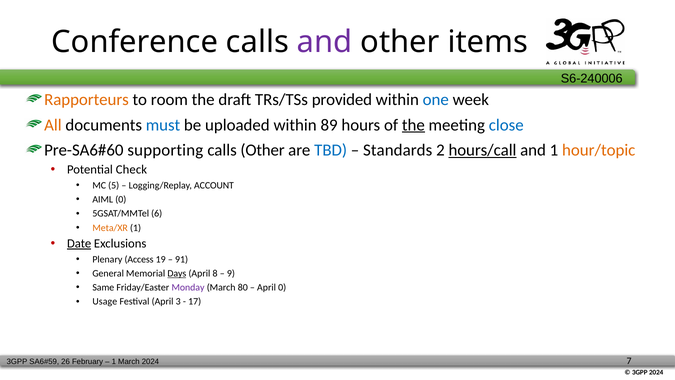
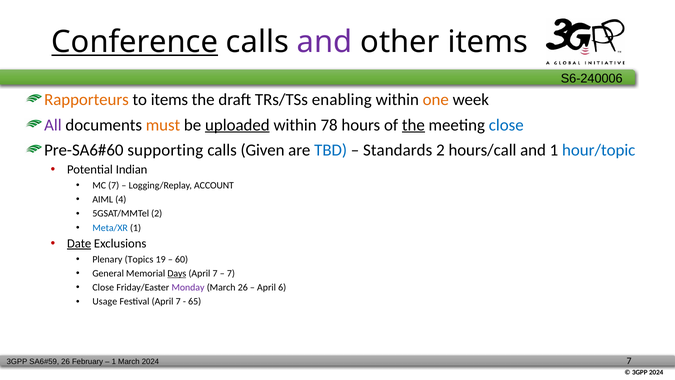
Conference underline: none -> present (135, 42)
to room: room -> items (169, 100)
provided: provided -> enabling (342, 100)
one colour: blue -> orange (436, 100)
All colour: orange -> purple (53, 125)
must colour: blue -> orange (163, 125)
uploaded underline: none -> present (237, 125)
89: 89 -> 78 (329, 125)
calls Other: Other -> Given (263, 150)
hours/call underline: present -> none (482, 150)
hour/topic colour: orange -> blue (599, 150)
Check: Check -> Indian (132, 170)
MC 5: 5 -> 7 (114, 185)
AIML 0: 0 -> 4 (121, 199)
5GSAT/MMTel 6: 6 -> 2 (157, 214)
Meta/XR colour: orange -> blue (110, 228)
Access: Access -> Topics (139, 259)
91: 91 -> 60 (182, 259)
8: 8 -> 7 (215, 273)
9: 9 -> 7 (231, 273)
Same: Same -> Close (103, 287)
March 80: 80 -> 26 (243, 287)
April 0: 0 -> 6 (282, 287)
Festival April 3: 3 -> 7 (178, 301)
17: 17 -> 65 (195, 301)
